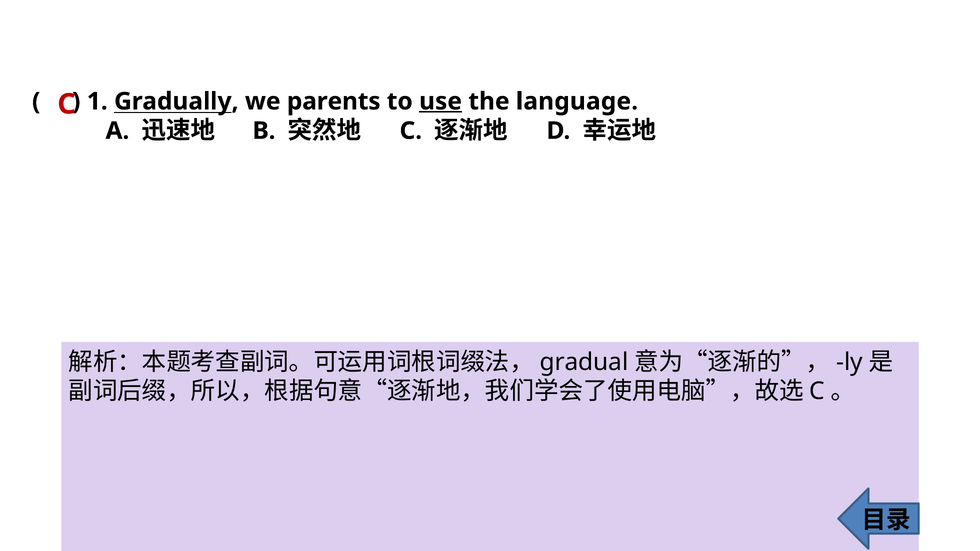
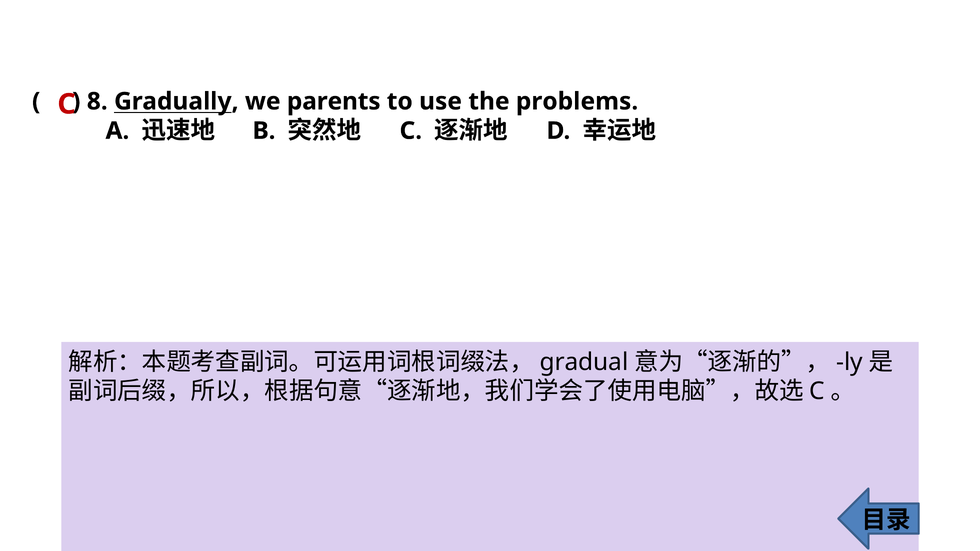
1: 1 -> 8 (97, 101)
use underline: present -> none (441, 101)
language: language -> problems (577, 101)
